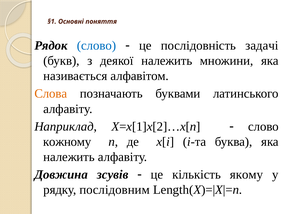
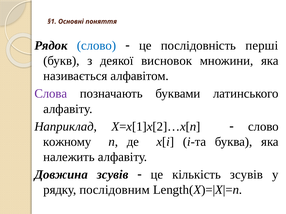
задачі: задачі -> перші (262, 46)
деякої належить: належить -> висновок (167, 61)
Слова colour: orange -> purple (51, 94)
кількість якому: якому -> зсувів (246, 175)
